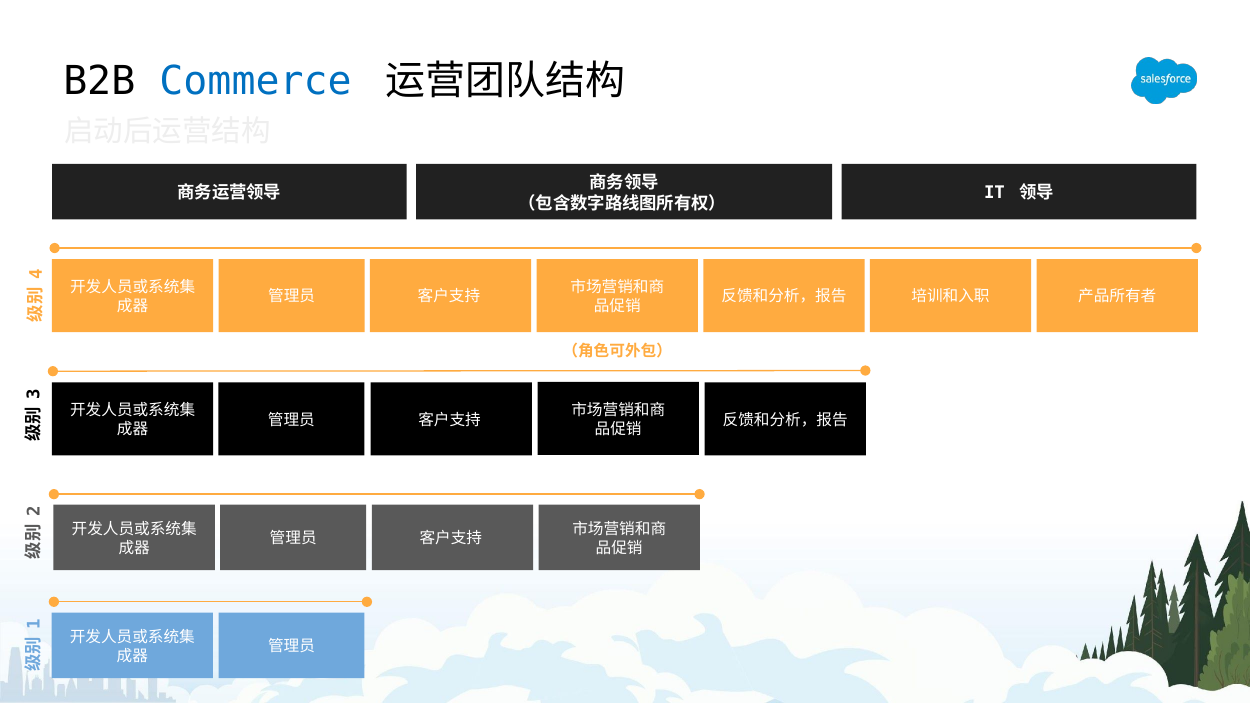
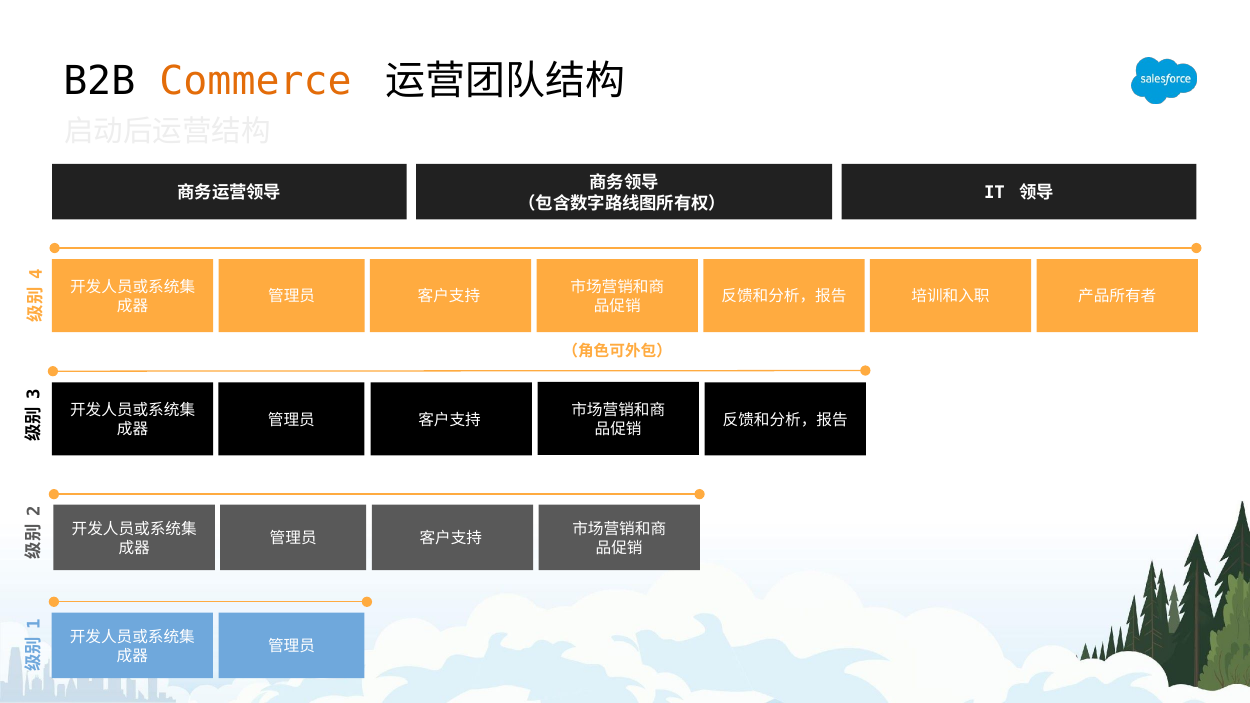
Commerce colour: blue -> orange (256, 81)
